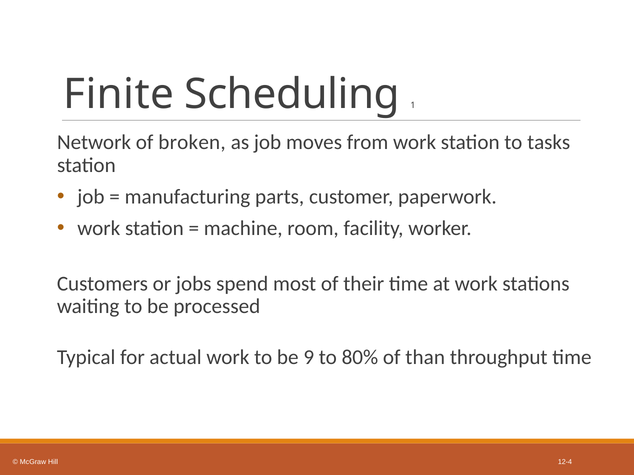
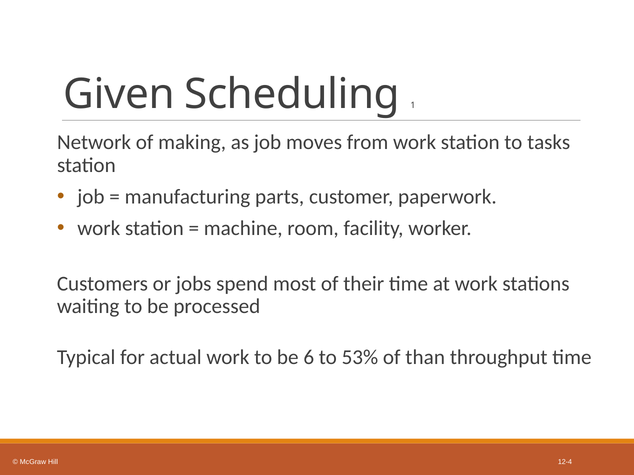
Finite: Finite -> Given (119, 95)
broken: broken -> making (192, 142)
9: 9 -> 6 (309, 358)
80%: 80% -> 53% (360, 358)
